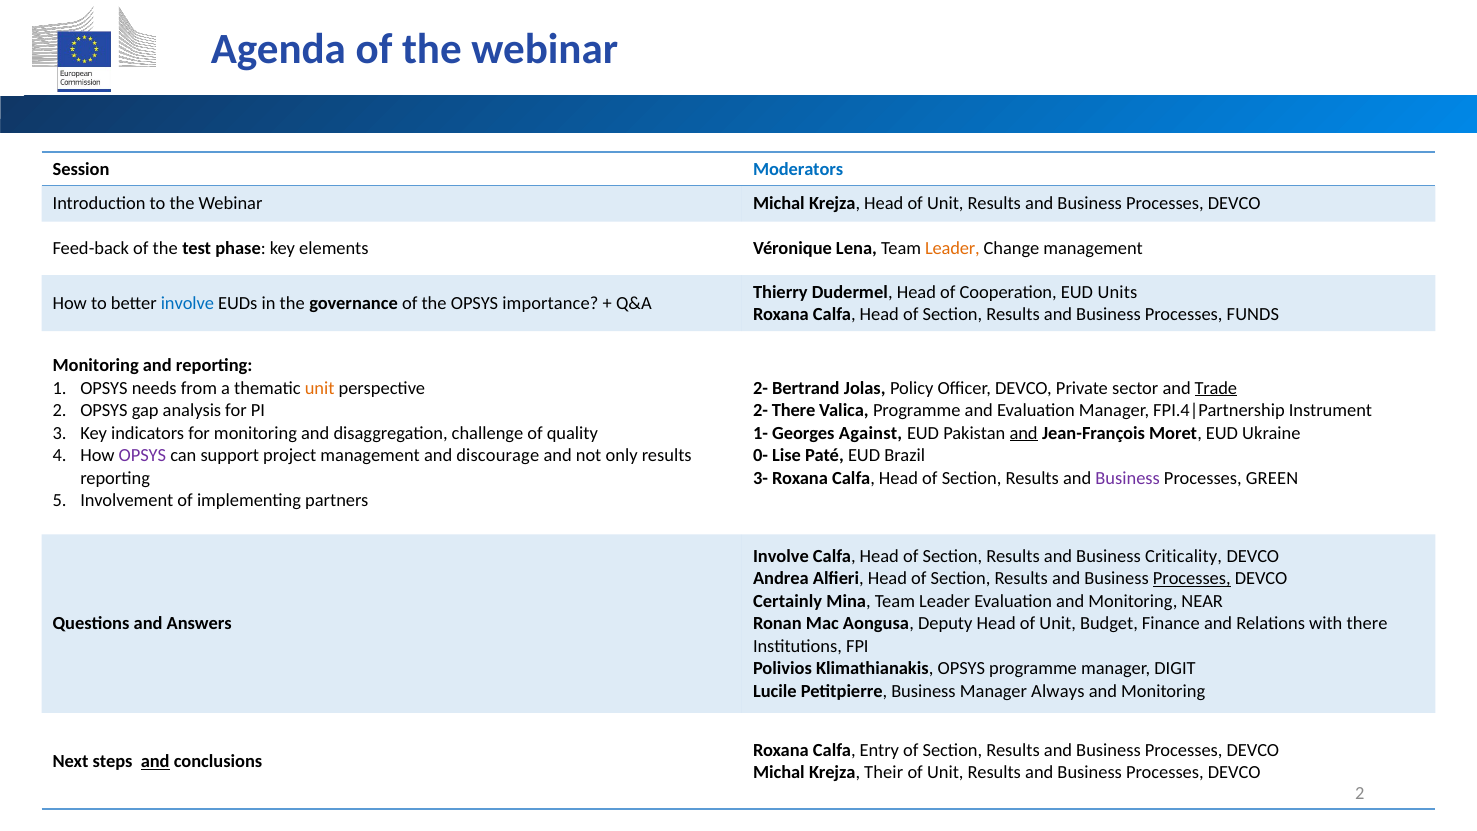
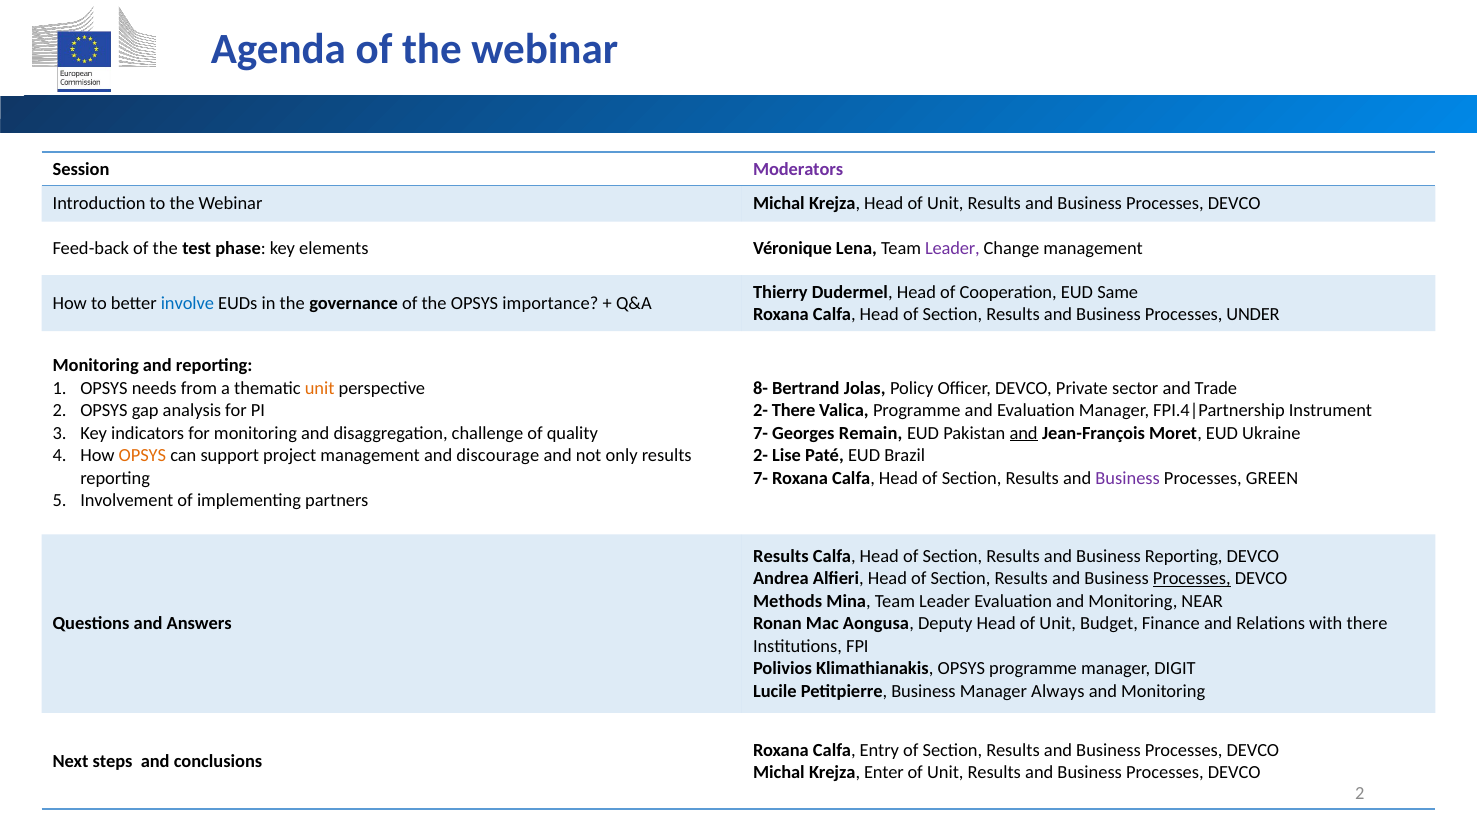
Moderators colour: blue -> purple (798, 169)
Leader colour: orange -> purple (952, 248)
Units: Units -> Same (1118, 292)
FUNDS: FUNDS -> UNDER (1253, 315)
2-: 2- -> 8- (761, 388)
Trade underline: present -> none (1216, 388)
1-: 1- -> 7- (761, 433)
Against: Against -> Remain (871, 433)
OPSYS colour: purple -> orange (142, 455)
0-: 0- -> 2- (761, 455)
3-: 3- -> 7- (761, 478)
Involve: Involve -> Results (781, 556)
Business Criticality: Criticality -> Reporting (1184, 556)
Certainly: Certainly -> Methods (788, 601)
and underline: present -> none (155, 761)
Their: Their -> Enter (884, 772)
